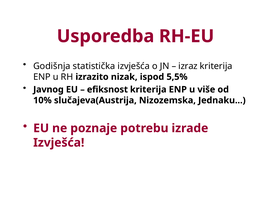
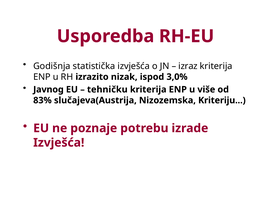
5,5%: 5,5% -> 3,0% (177, 77)
efiksnost: efiksnost -> tehničku (107, 90)
10%: 10% -> 83% (42, 100)
Jednaku: Jednaku -> Kriteriju (222, 100)
